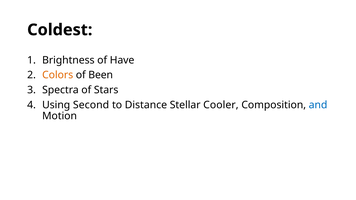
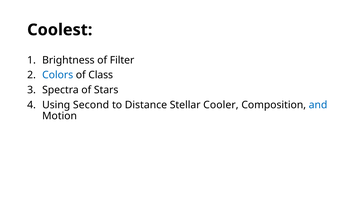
Coldest: Coldest -> Coolest (60, 30)
Have: Have -> Filter (122, 60)
Colors colour: orange -> blue (58, 75)
Been: Been -> Class (101, 75)
